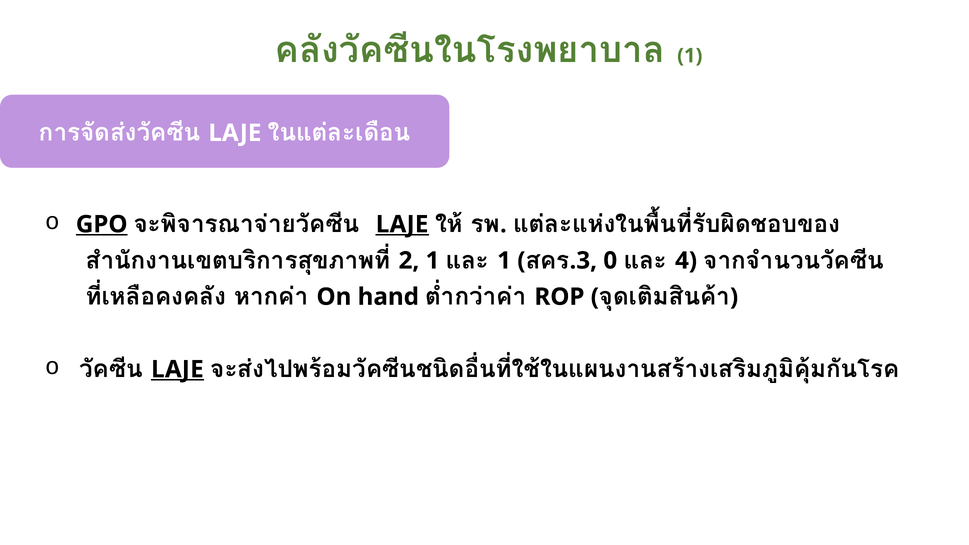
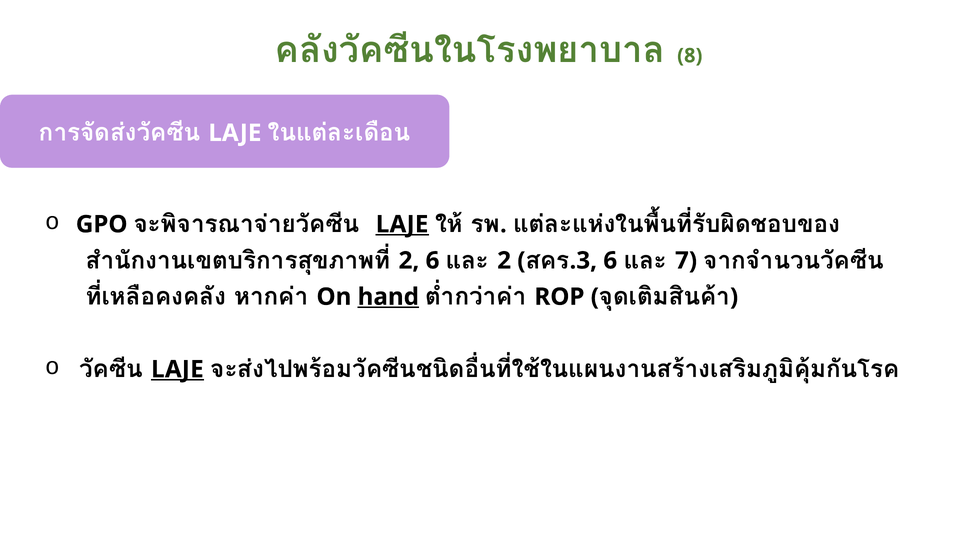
1: 1 -> 8 (690, 56)
GPO underline: present -> none (102, 224)
2 1: 1 -> 6 (433, 261)
1: 1 -> 2 (504, 261)
0: 0 -> 6 (610, 261)
4: 4 -> 7 (686, 261)
hand underline: none -> present (388, 297)
